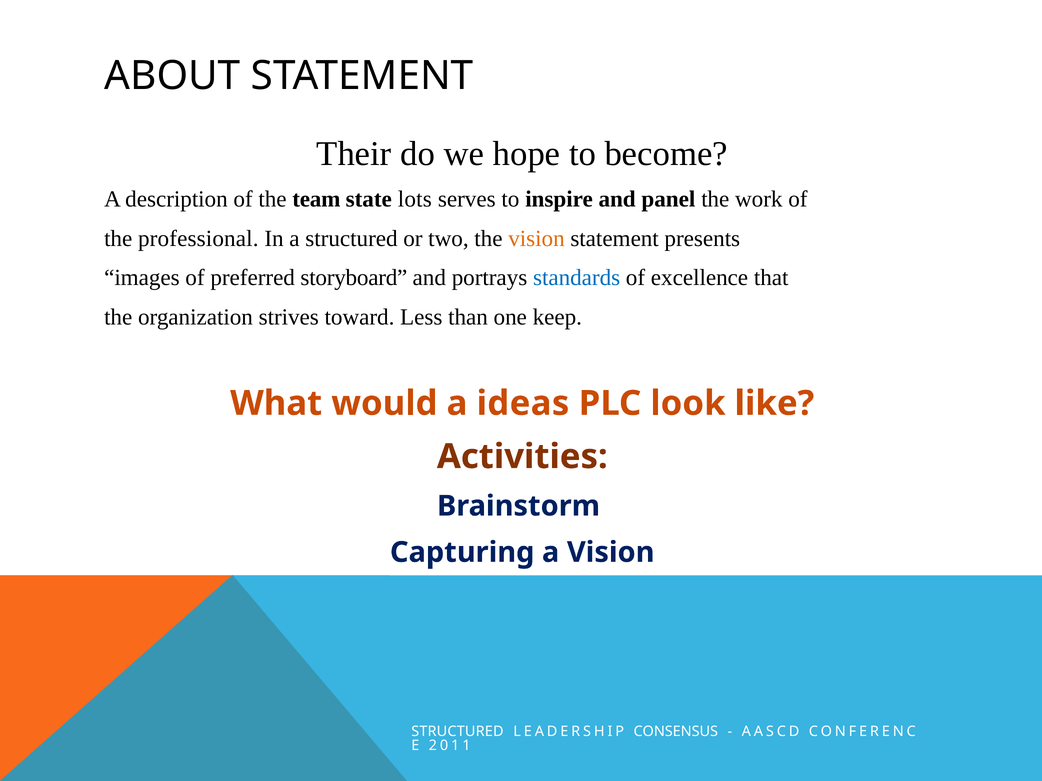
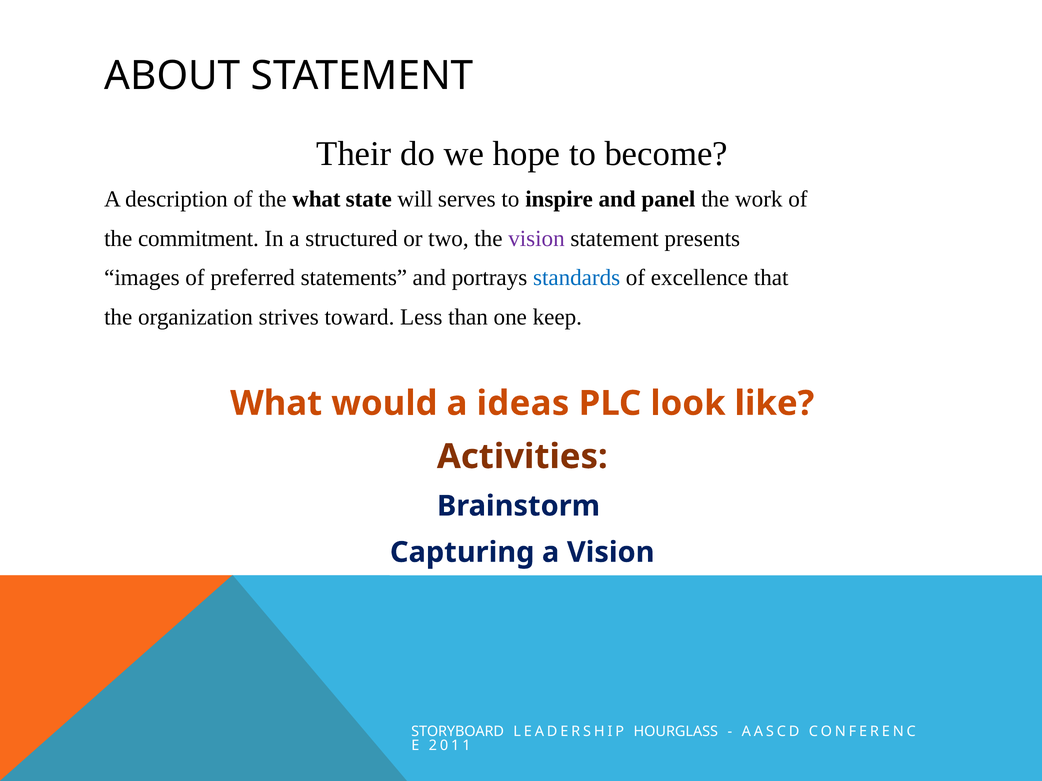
the team: team -> what (316, 199)
lots: lots -> will (415, 199)
professional: professional -> commitment (198, 239)
vision colour: orange -> purple (536, 239)
storyboard: storyboard -> statements (354, 278)
STRUCTURED: STRUCTURED -> STORYBOARD (458, 732)
CONSENSUS: CONSENSUS -> HOURGLASS (676, 732)
